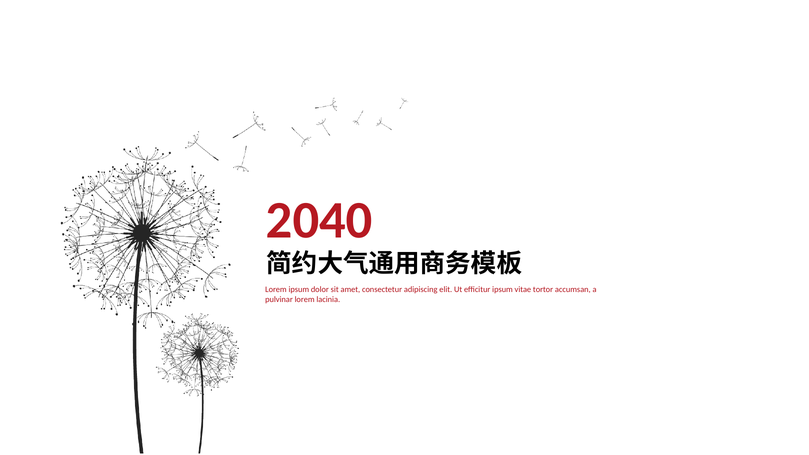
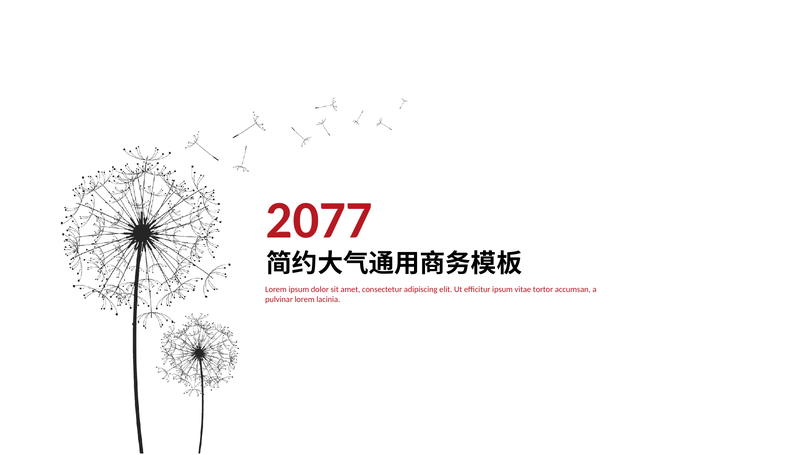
2040: 2040 -> 2077 (319, 220)
